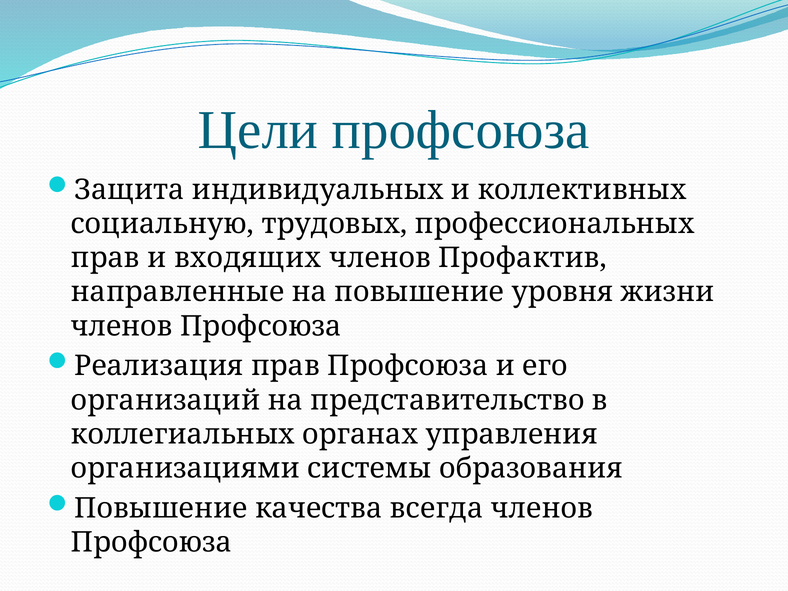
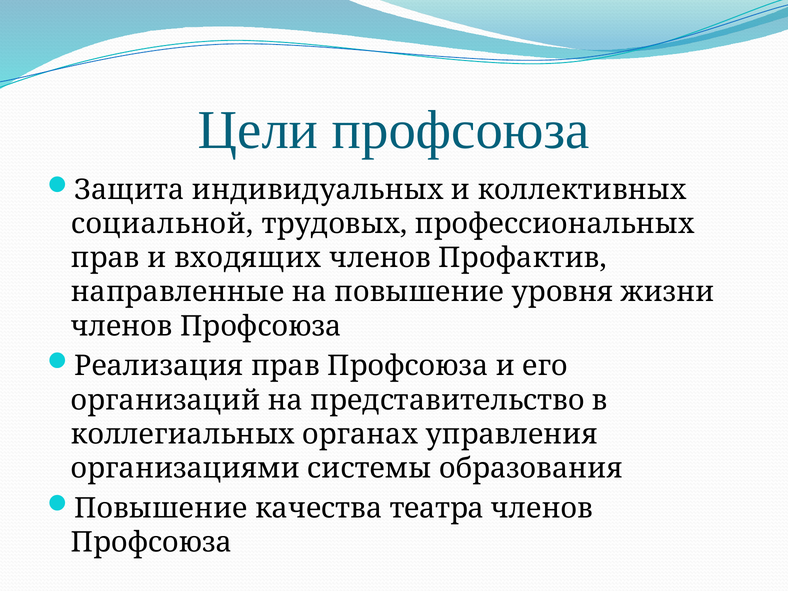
социальную: социальную -> социальной (162, 224)
всегда: всегда -> театра (437, 508)
